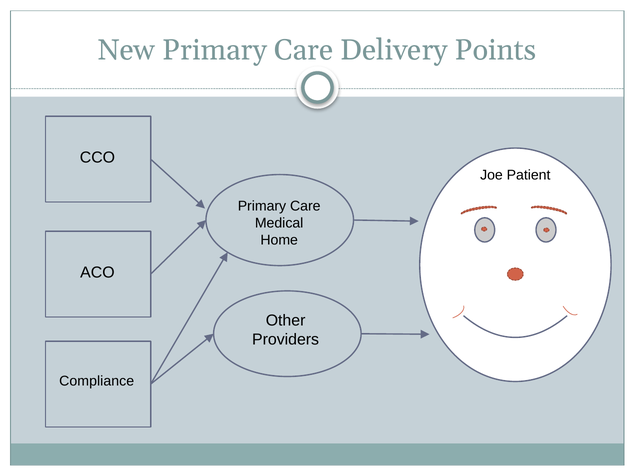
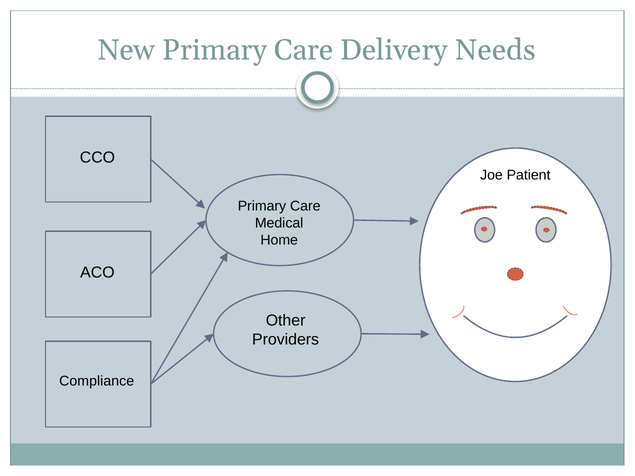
Points: Points -> Needs (495, 50)
